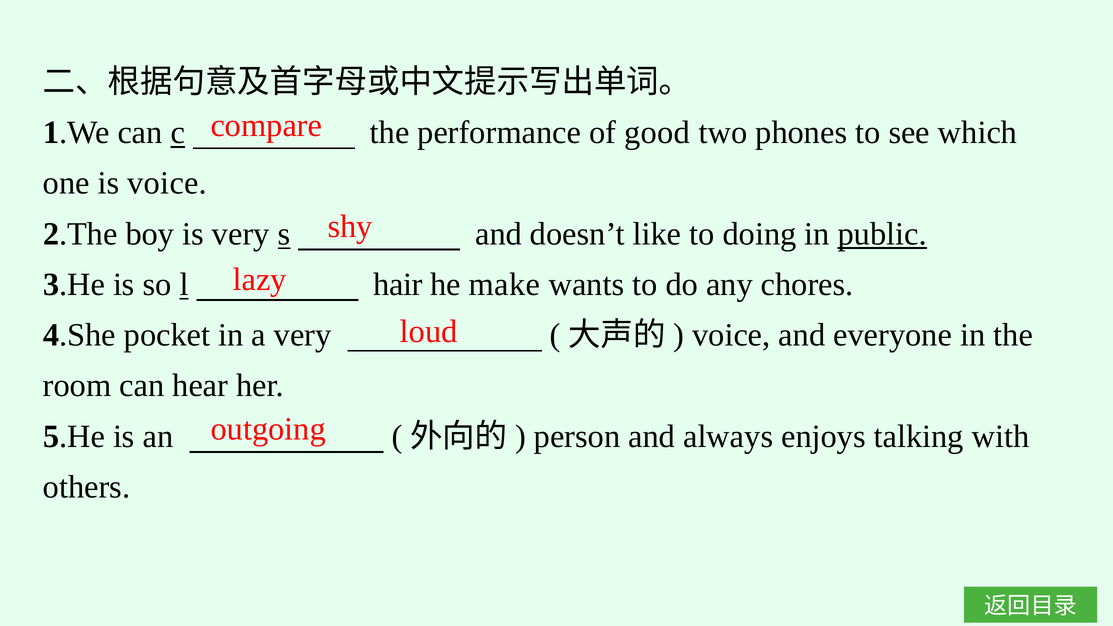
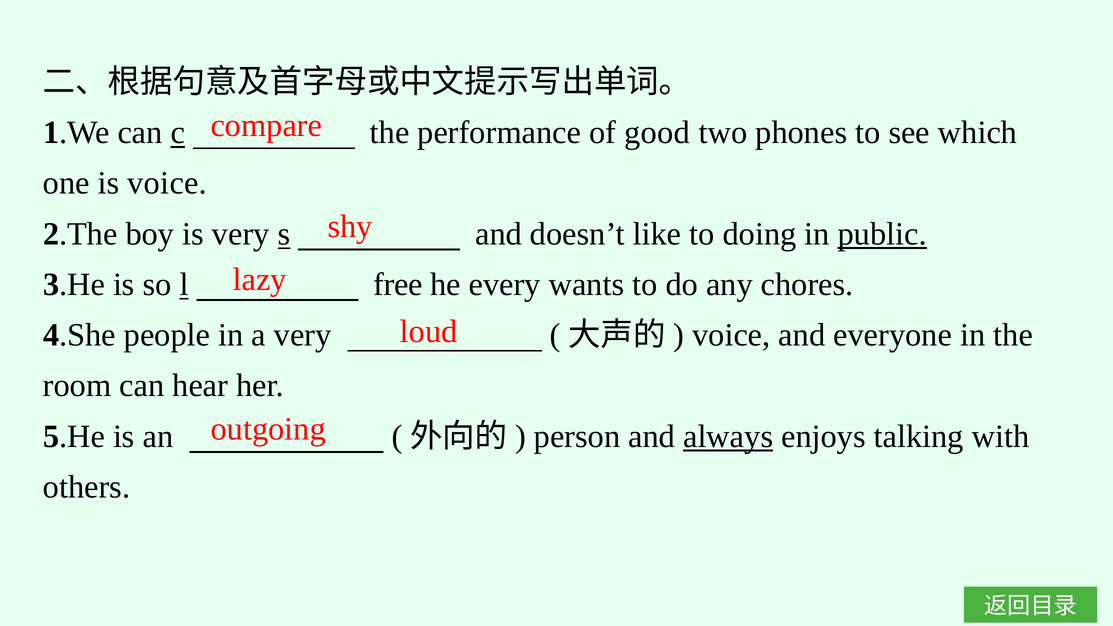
hair: hair -> free (398, 285)
make: make -> every (505, 285)
pocket: pocket -> people (167, 335)
always underline: none -> present (728, 436)
